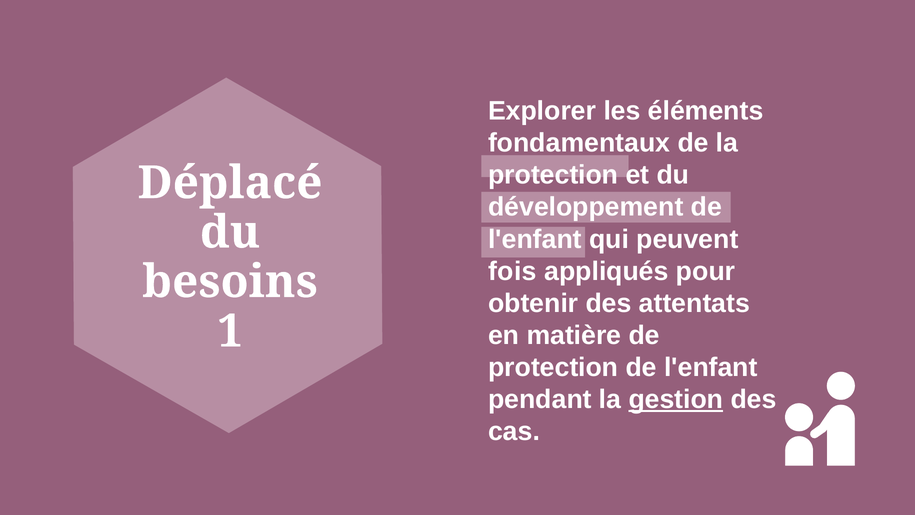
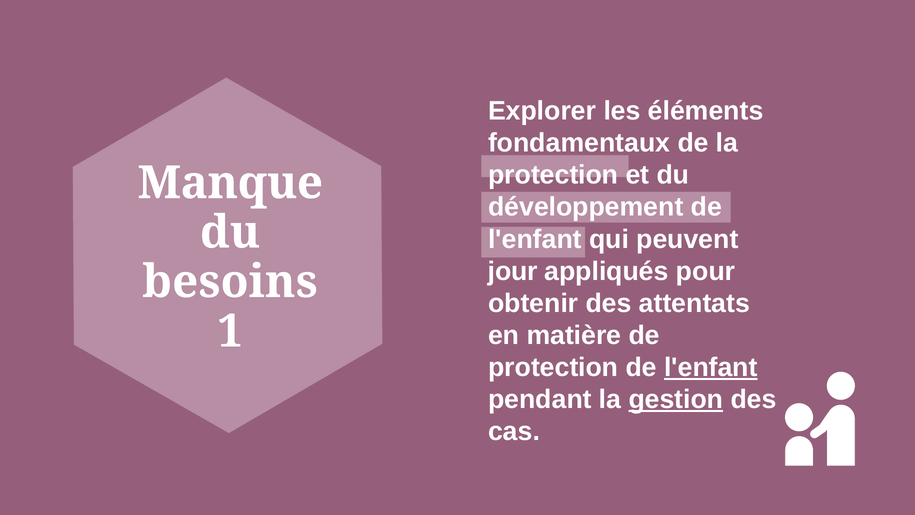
Déplacé: Déplacé -> Manque (230, 183)
fois: fois -> jour (513, 271)
l'enfant underline: none -> present (711, 367)
